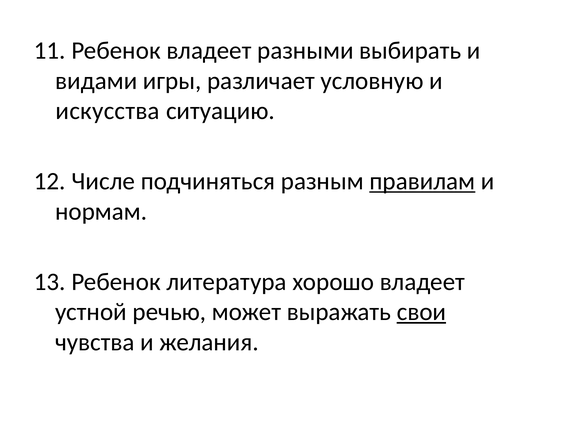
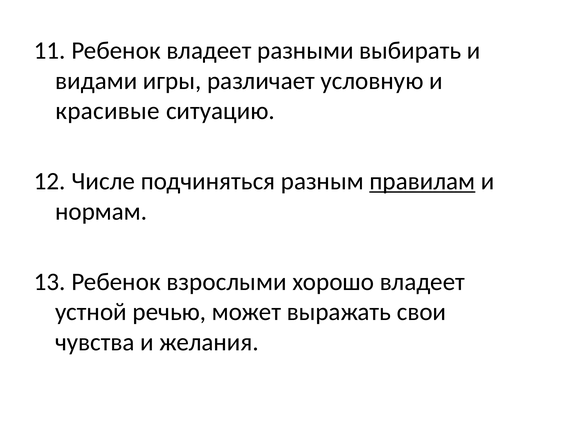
искусства: искусства -> красивые (108, 111)
литература: литература -> взрослыми (226, 282)
свои underline: present -> none (421, 312)
